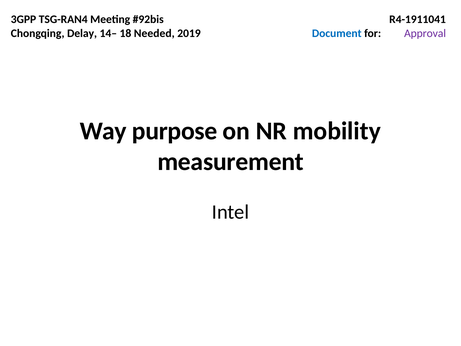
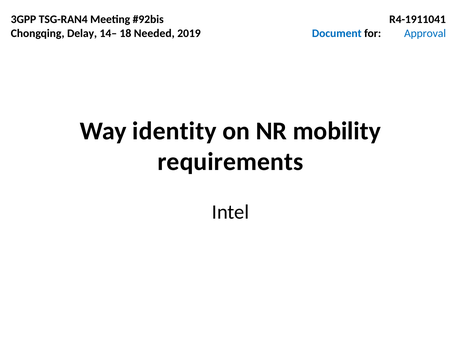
Approval colour: purple -> blue (425, 33)
purpose: purpose -> identity (174, 131)
measurement: measurement -> requirements (230, 162)
